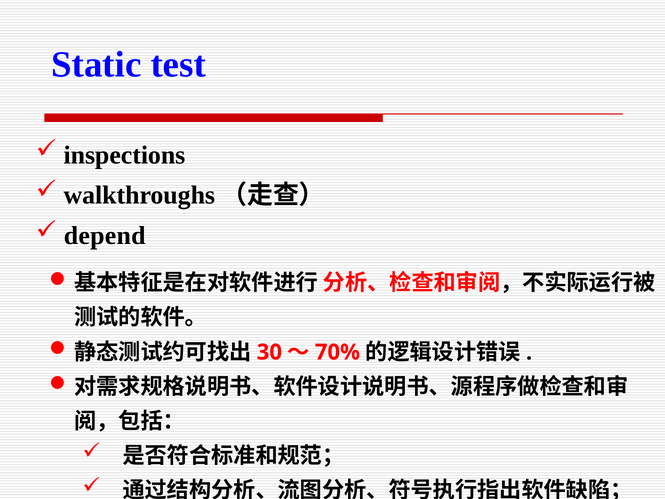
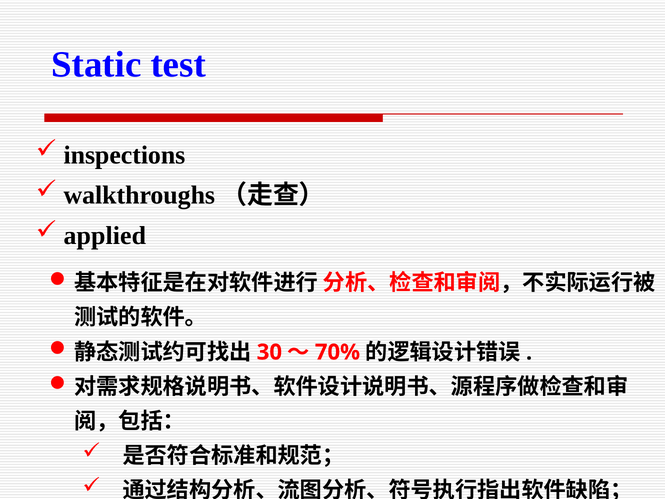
depend: depend -> applied (105, 236)
